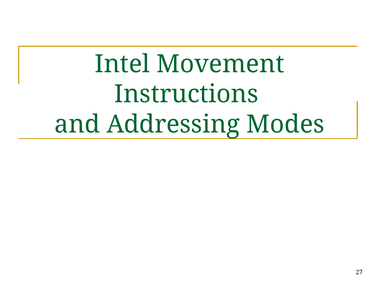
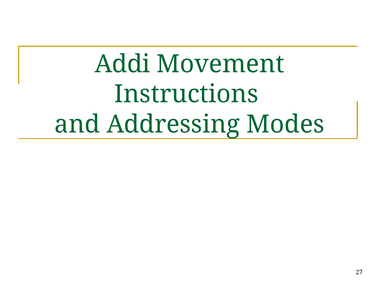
Intel: Intel -> Addi (122, 64)
